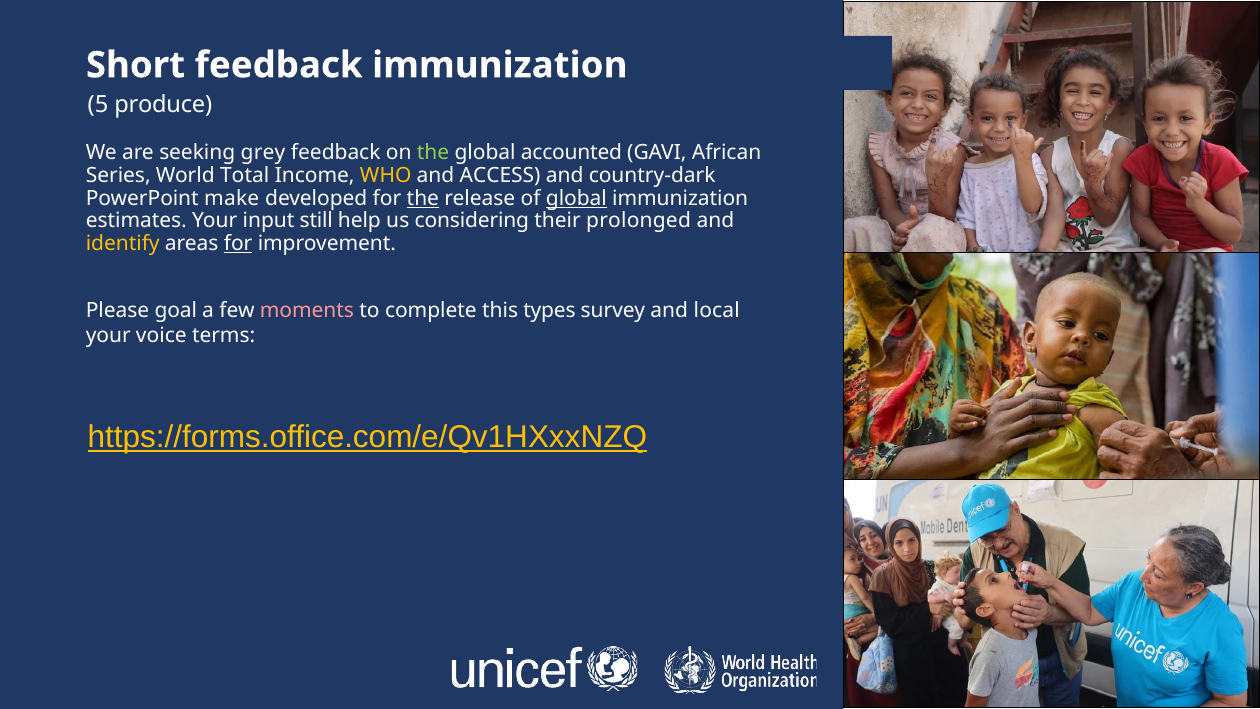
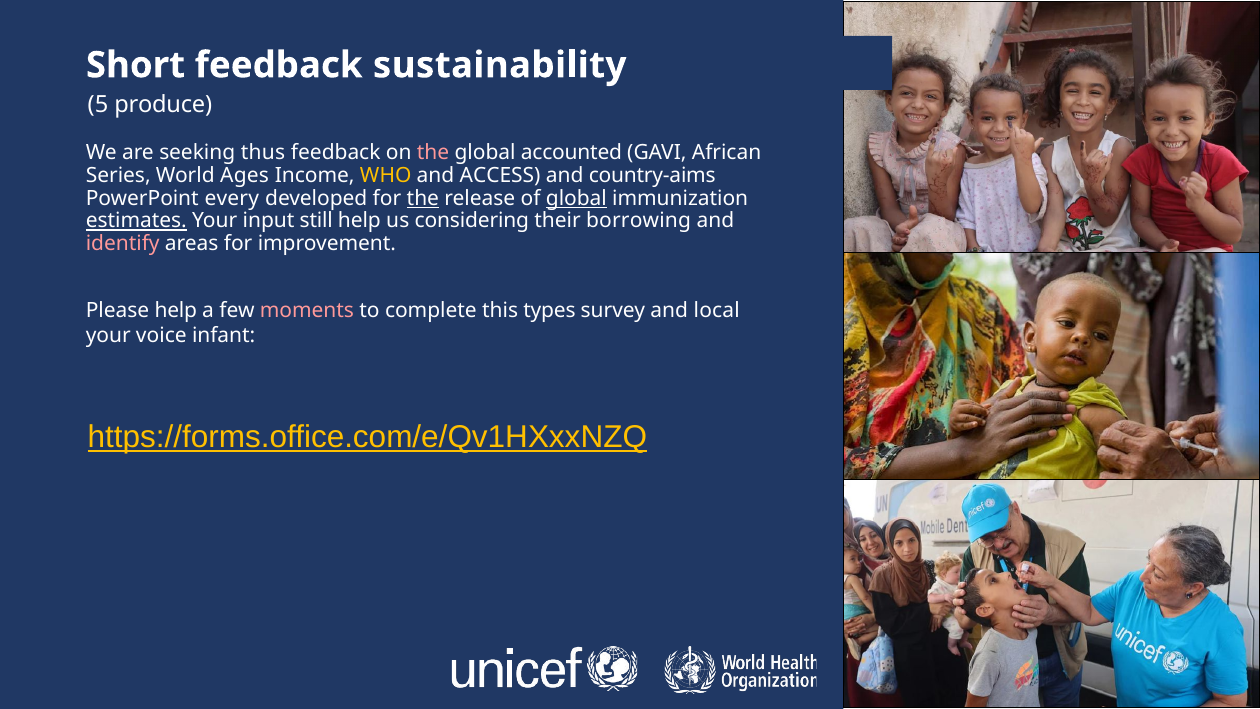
immunization: immunization -> sustainability (500, 65)
grey: grey -> thus (263, 153)
the colour: light green -> pink (433, 153)
Total: Total -> Ages (245, 176)
country-dark: country-dark -> country-aims (652, 176)
make: make -> every (232, 198)
estimates underline: none -> present (136, 221)
prolonged: prolonged -> borrowing (639, 221)
identify colour: yellow -> pink (123, 243)
for underline: present -> none (238, 243)
Please goal: goal -> help (176, 310)
terms: terms -> infant (224, 335)
